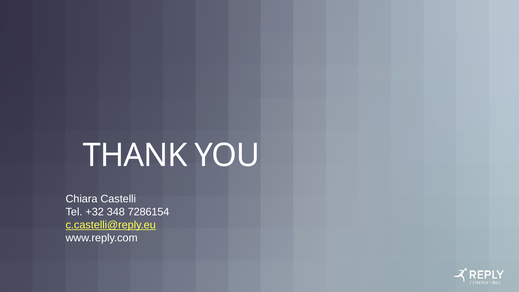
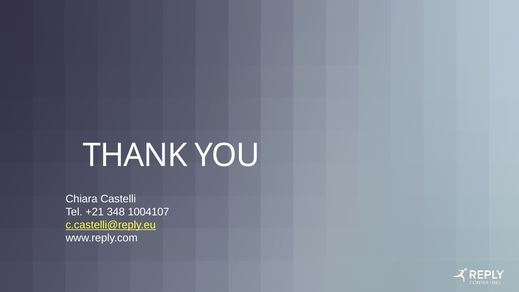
+32: +32 -> +21 (95, 212)
7286154: 7286154 -> 1004107 (149, 212)
